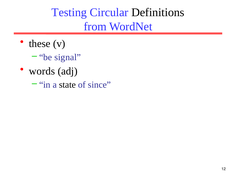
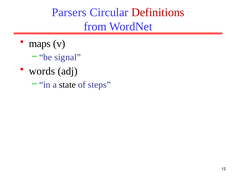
Testing: Testing -> Parsers (69, 12)
Definitions colour: black -> red (158, 12)
these: these -> maps (40, 44)
since: since -> steps (99, 85)
